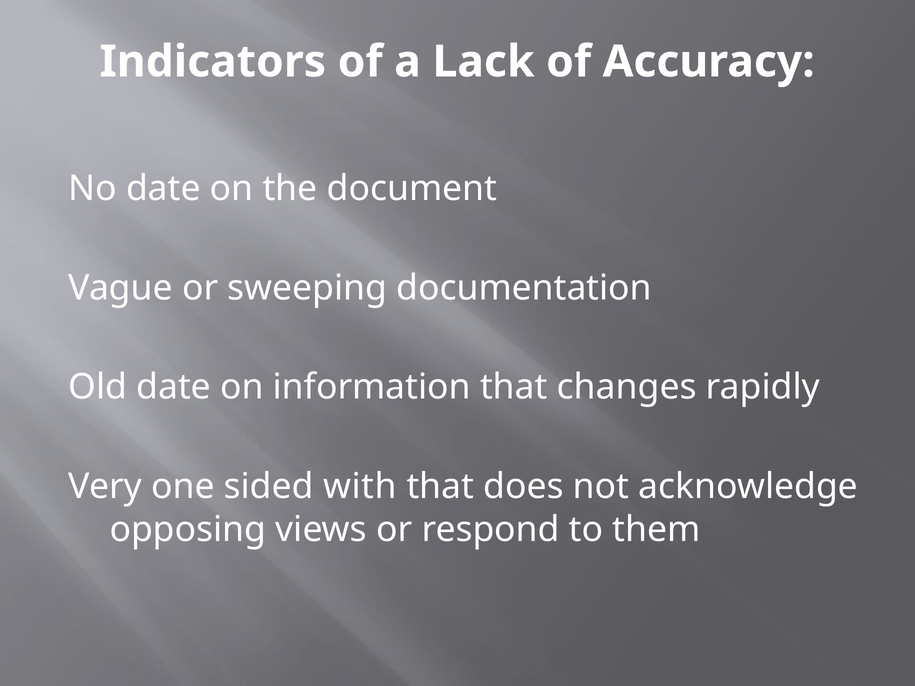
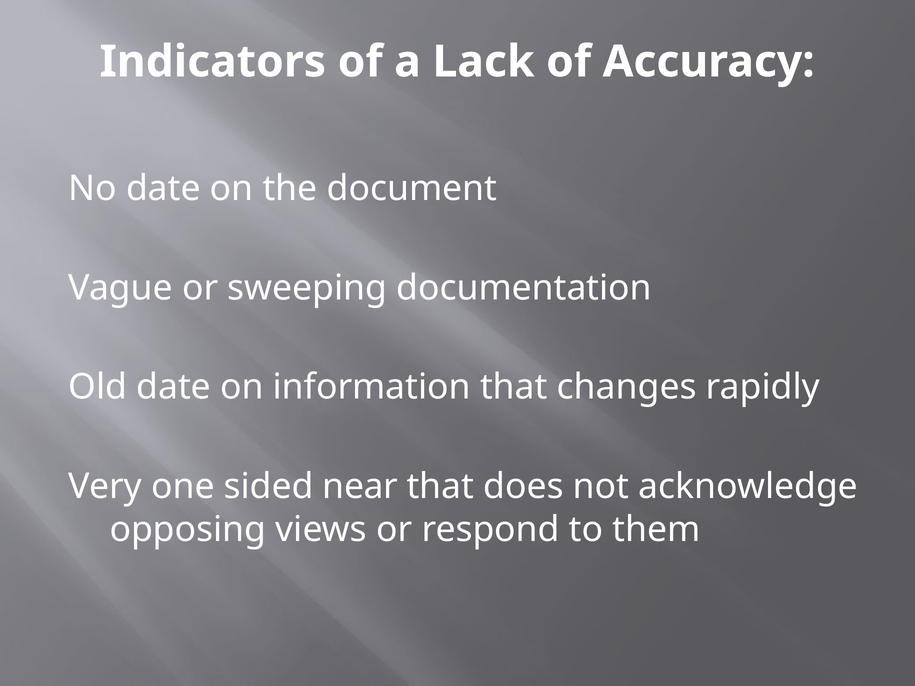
with: with -> near (360, 487)
